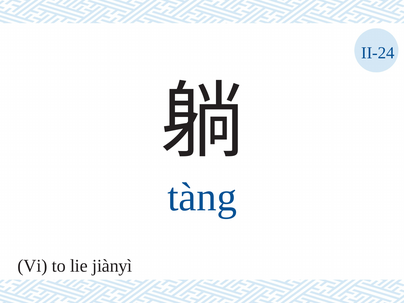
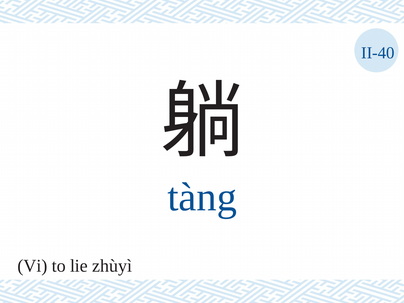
II-24: II-24 -> II-40 (378, 53)
jiànyì: jiànyì -> zhùyì (112, 266)
